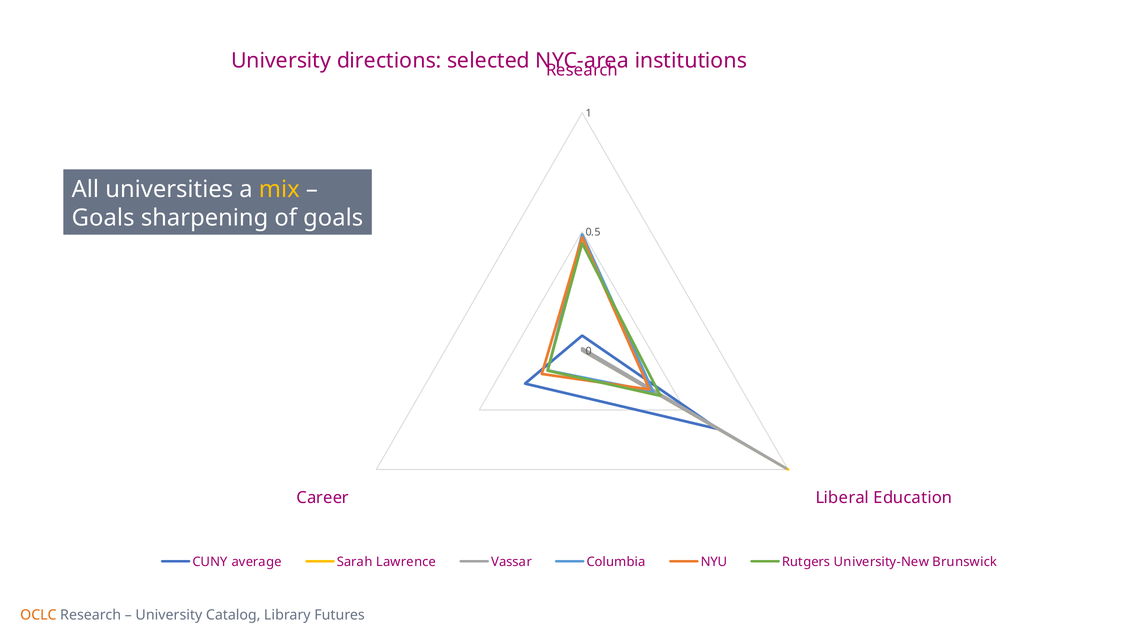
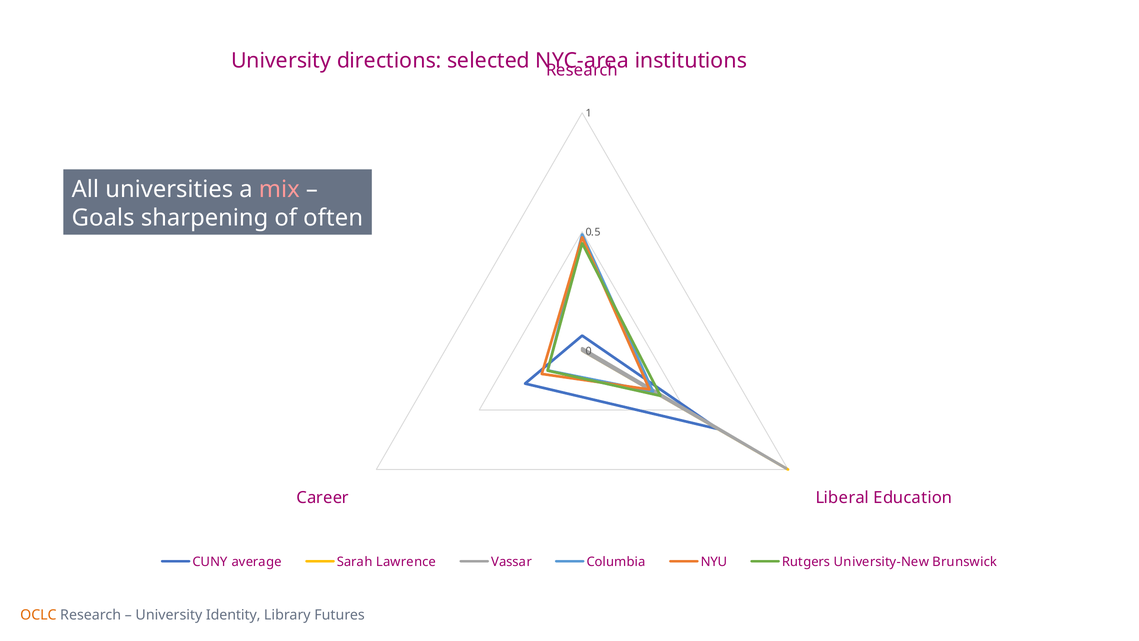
mix colour: yellow -> pink (279, 189)
of goals: goals -> often (333, 218)
Catalog: Catalog -> Identity (233, 615)
